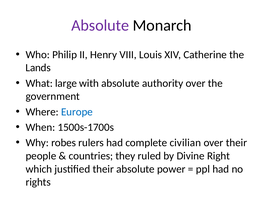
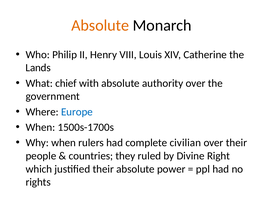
Absolute colour: purple -> orange (100, 25)
large: large -> chief (66, 83)
Why robes: robes -> when (64, 143)
